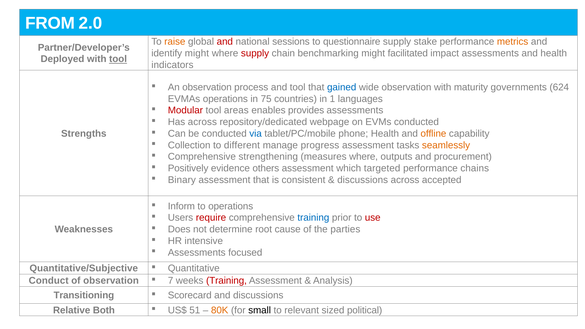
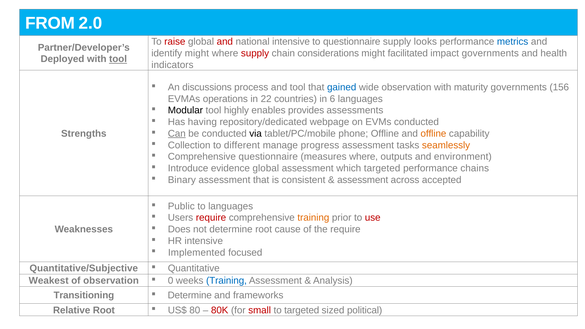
raise colour: orange -> red (175, 42)
national sessions: sessions -> intensive (291, 42)
stake: stake -> looks (425, 42)
metrics colour: orange -> blue (513, 42)
benchmarking: benchmarking -> considerations (328, 53)
impact assessments: assessments -> governments (490, 53)
An observation: observation -> discussions (207, 87)
624: 624 -> 156 (559, 87)
75: 75 -> 22 (266, 99)
1: 1 -> 6 (332, 99)
Modular colour: red -> black (185, 110)
areas: areas -> highly (236, 110)
Has across: across -> having (202, 122)
Can underline: none -> present (177, 134)
via colour: blue -> black (256, 134)
phone Health: Health -> Offline (385, 134)
Comprehensive strengthening: strengthening -> questionnaire (268, 157)
procurement: procurement -> environment (463, 157)
Positively: Positively -> Introduce (188, 168)
evidence others: others -> global (266, 168)
discussions: discussions -> assessment (363, 180)
Inform: Inform -> Public (181, 206)
to operations: operations -> languages (231, 206)
training colour: blue -> orange (313, 218)
the parties: parties -> require (345, 229)
Assessments: Assessments -> Implemented (197, 253)
Conduct: Conduct -> Weakest (49, 281)
7: 7 -> 0 (171, 281)
Training colour: red -> blue (226, 281)
Scorecard: Scorecard -> Determine (190, 295)
and discussions: discussions -> frameworks (258, 295)
Relative Both: Both -> Root (104, 310)
51: 51 -> 80 (195, 310)
80K colour: orange -> red (220, 310)
small colour: black -> red (260, 310)
to relevant: relevant -> targeted (302, 310)
